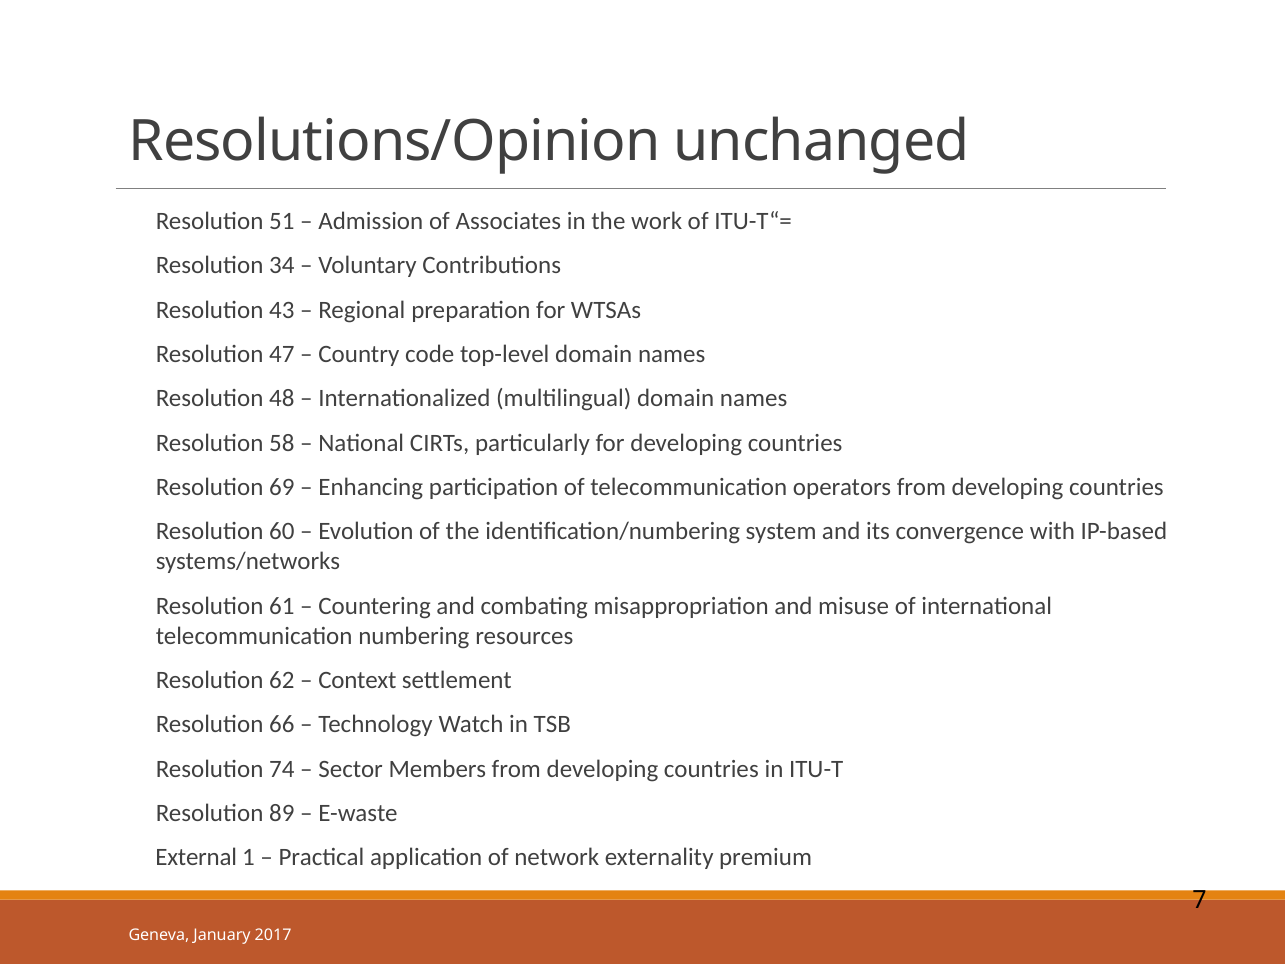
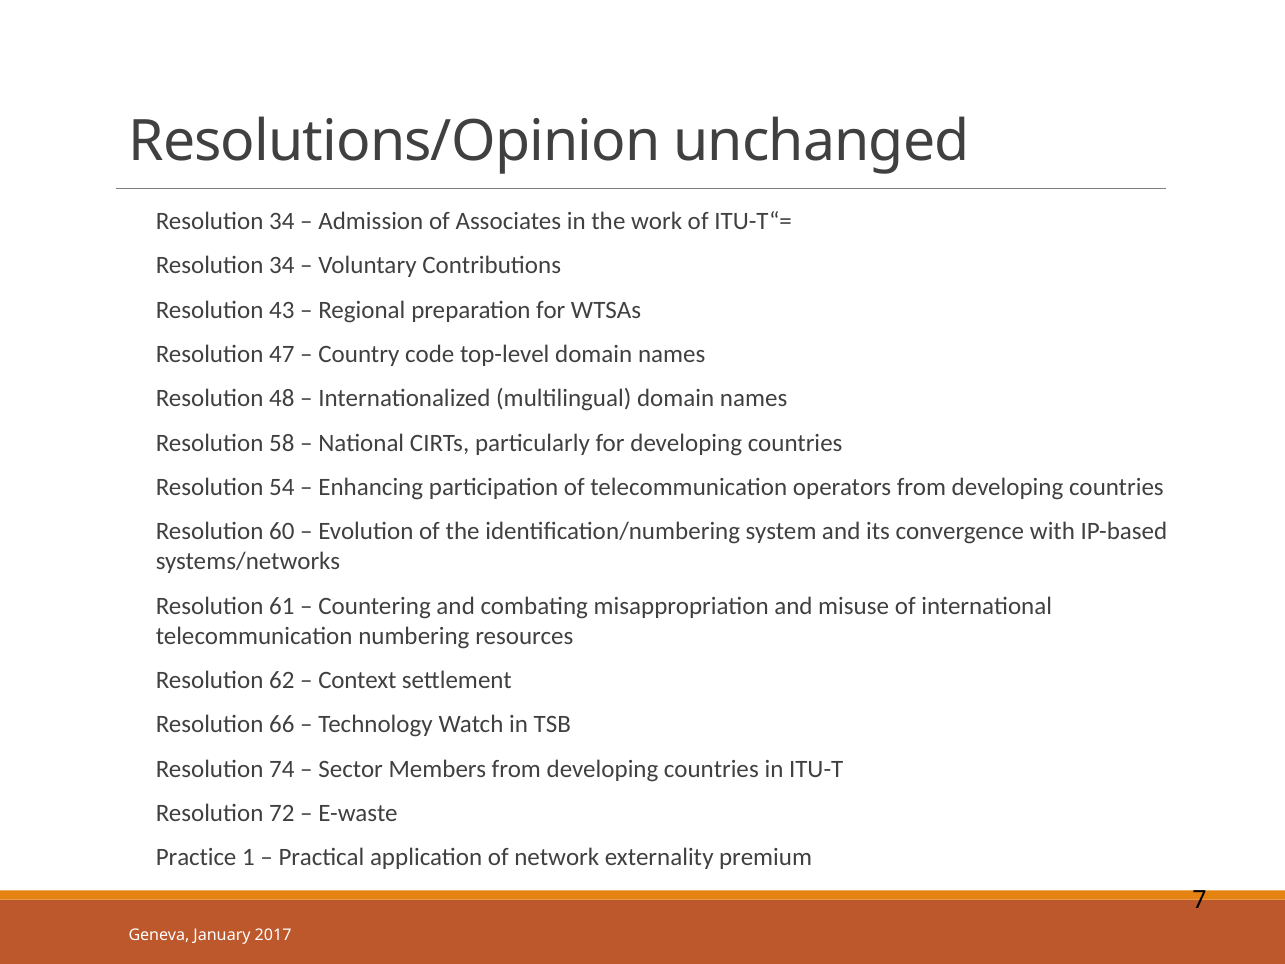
51: 51 -> 34 (282, 221)
69: 69 -> 54 (282, 487)
89: 89 -> 72 (282, 813)
External: External -> Practice (196, 857)
